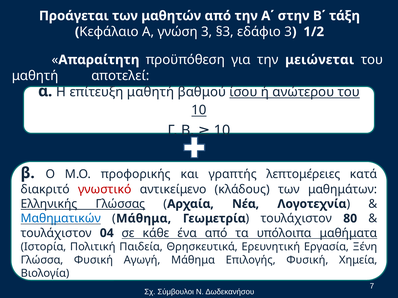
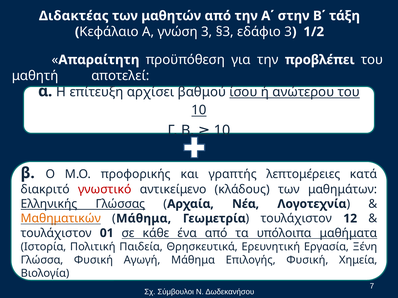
Προάγεται: Προάγεται -> Διδακτέας (74, 16)
μειώνεται: μειώνεται -> προβλέπει (320, 60)
επίτευξη μαθητή: μαθητή -> αρχίσει (151, 92)
Μαθηματικών colour: blue -> orange (61, 219)
80: 80 -> 12 (350, 219)
04: 04 -> 01 (107, 233)
